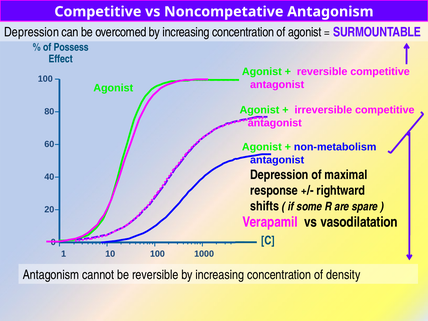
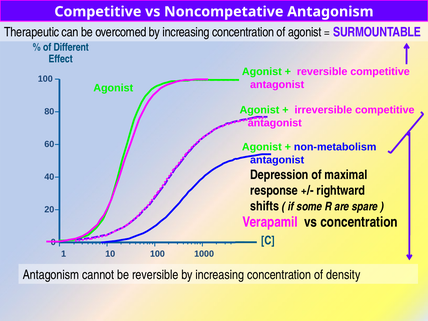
Depression: Depression -> Therapeutic (32, 32)
Possess: Possess -> Different (71, 47)
vs vasodilatation: vasodilatation -> concentration (359, 222)
